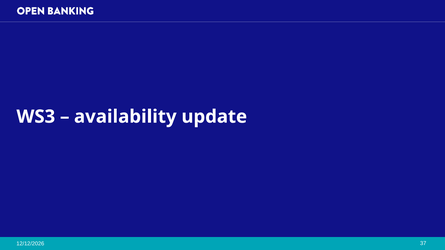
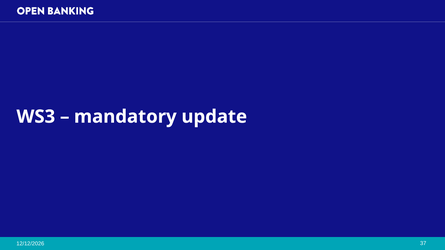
availability: availability -> mandatory (125, 117)
